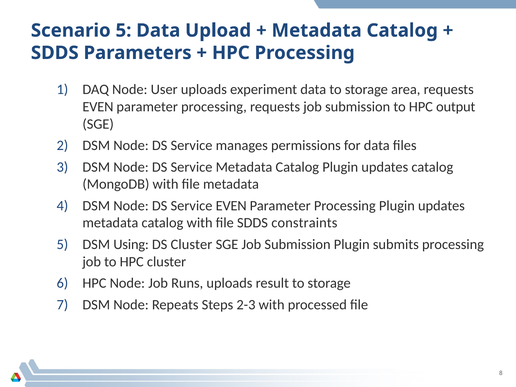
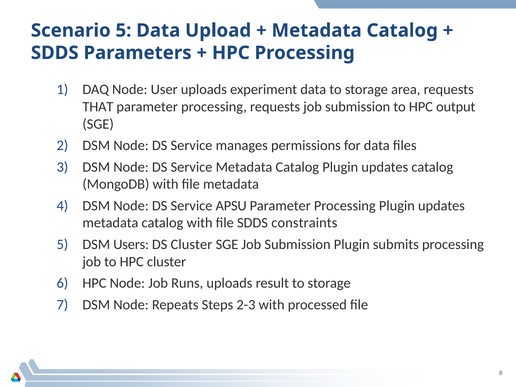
EVEN: EVEN -> THAT (98, 107)
Service EVEN: EVEN -> APSU (231, 206)
Using: Using -> Users (131, 244)
